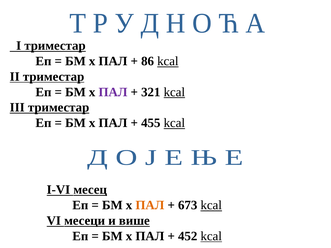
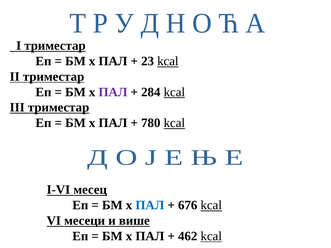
86: 86 -> 23 (148, 61)
321: 321 -> 284 (151, 92)
455: 455 -> 780 (151, 123)
ПАЛ colour: orange -> blue (150, 205)
673: 673 -> 676 (188, 205)
452: 452 -> 462 (188, 236)
